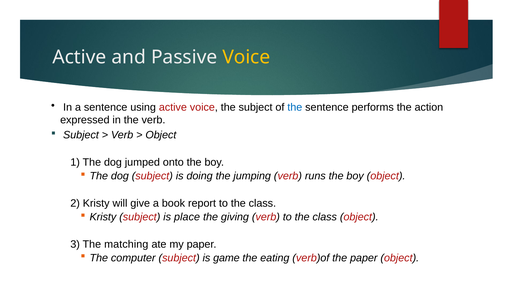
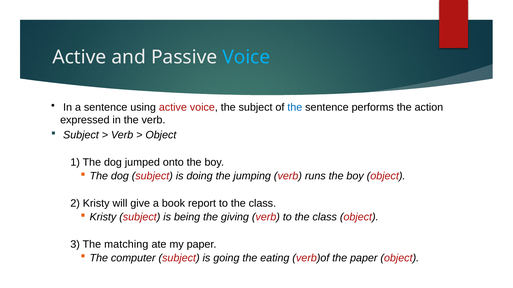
Voice colour: yellow -> light blue (246, 57)
place: place -> being (187, 217)
game: game -> going (226, 258)
